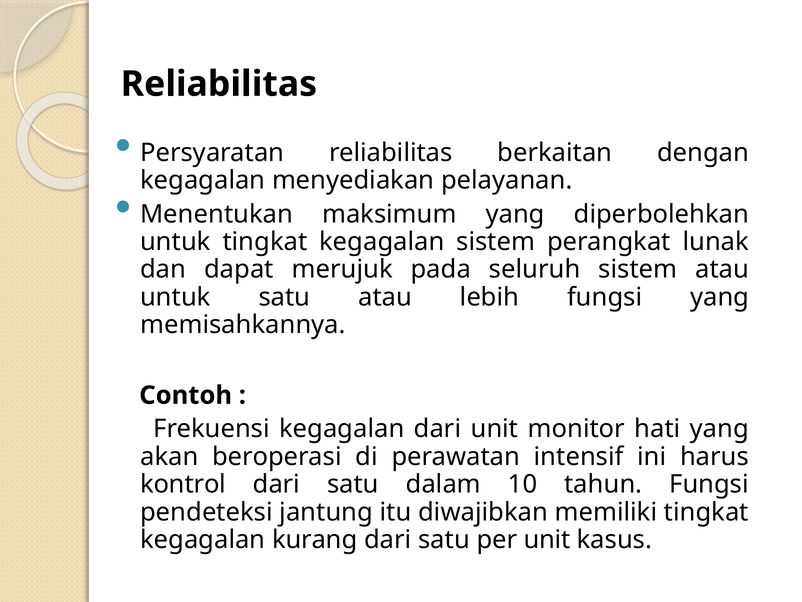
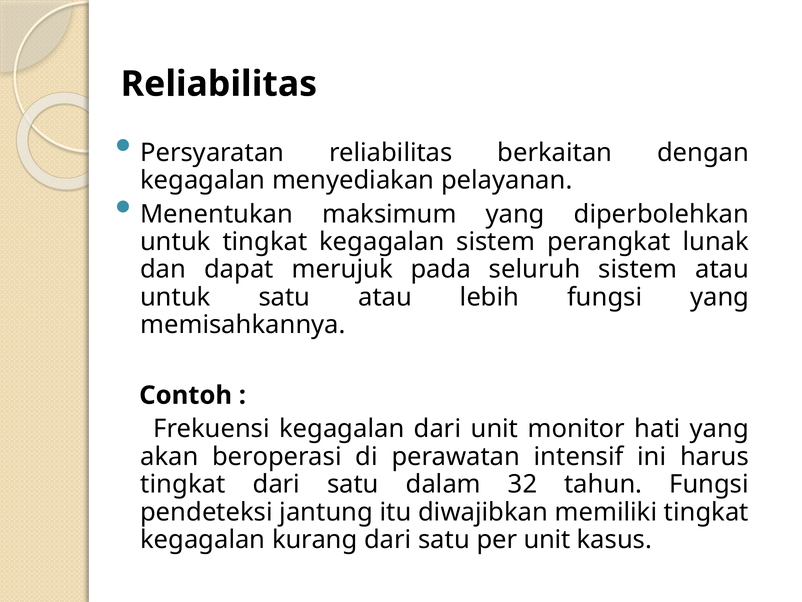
kontrol: kontrol -> tingkat (183, 484)
10: 10 -> 32 (523, 484)
